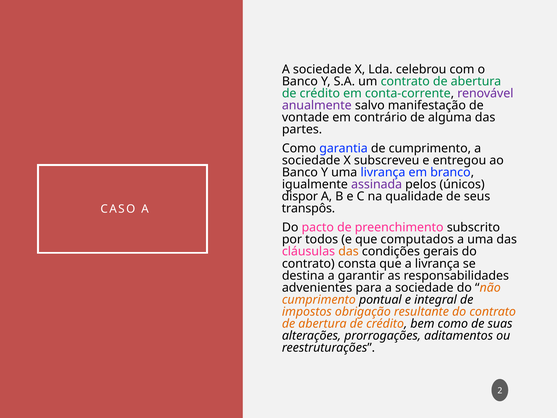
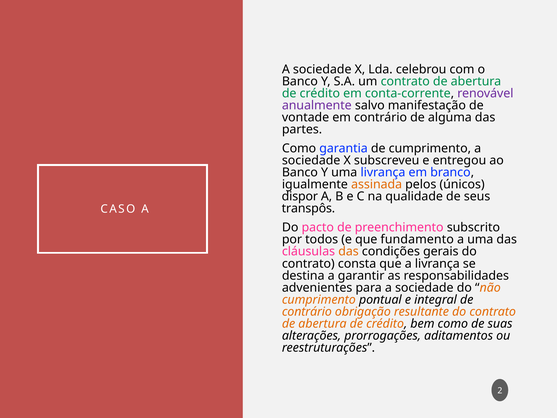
assinada colour: purple -> orange (377, 184)
computados: computados -> fundamento (417, 239)
impostos: impostos -> contrário (307, 312)
